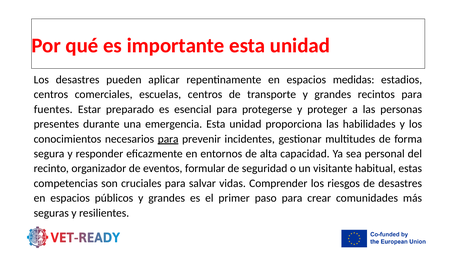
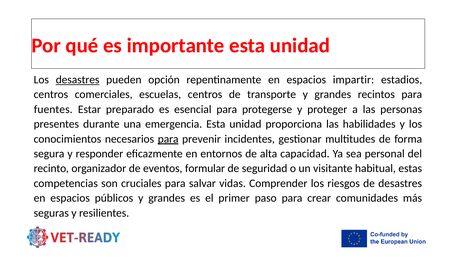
desastres underline: none -> present (78, 80)
aplicar: aplicar -> opción (164, 80)
medidas: medidas -> impartir (354, 80)
